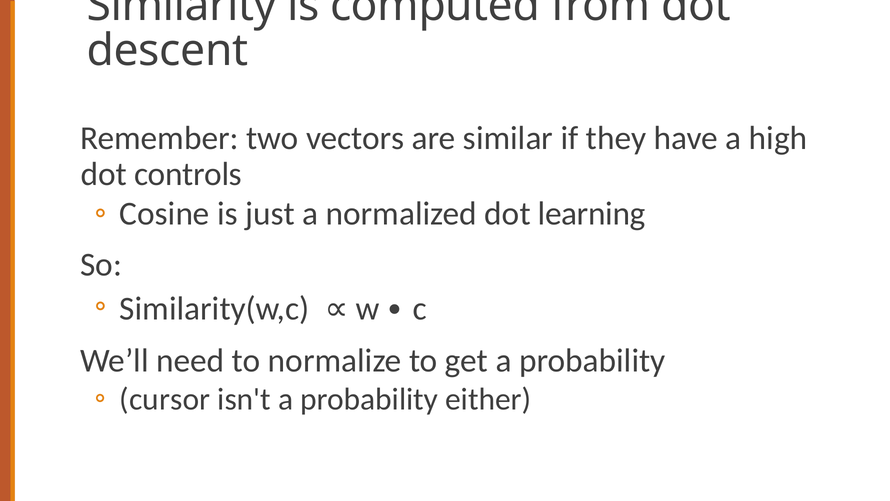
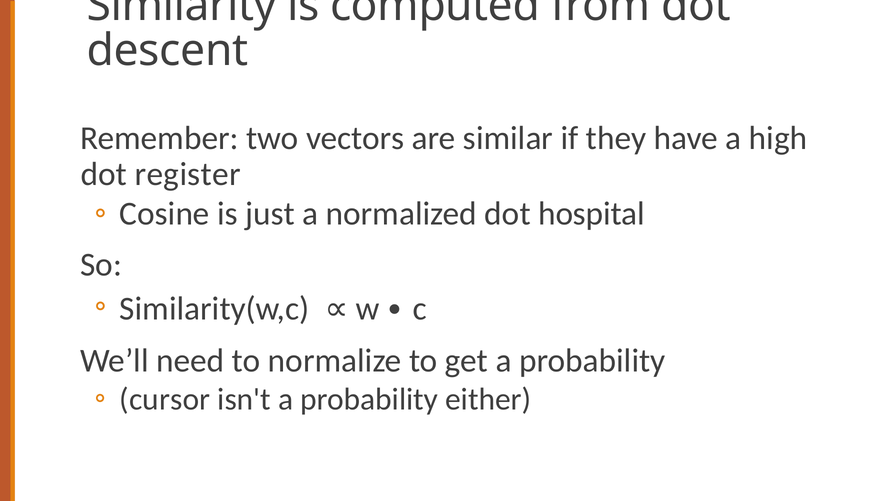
controls: controls -> register (188, 174)
learning: learning -> hospital (592, 214)
